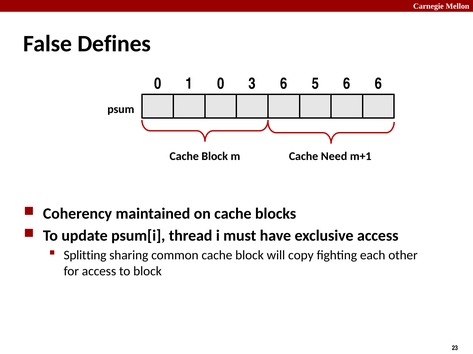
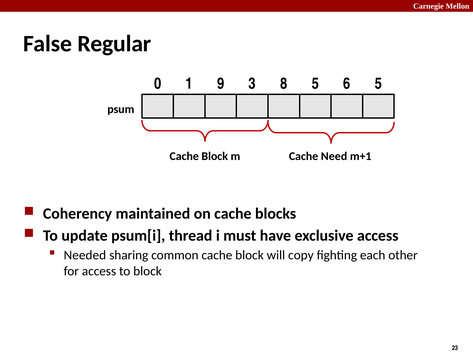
Defines: Defines -> Regular (114, 44)
1 0: 0 -> 9 (221, 84)
3 6: 6 -> 8 (284, 84)
6 6: 6 -> 5 (378, 84)
Splitting: Splitting -> Needed (85, 256)
